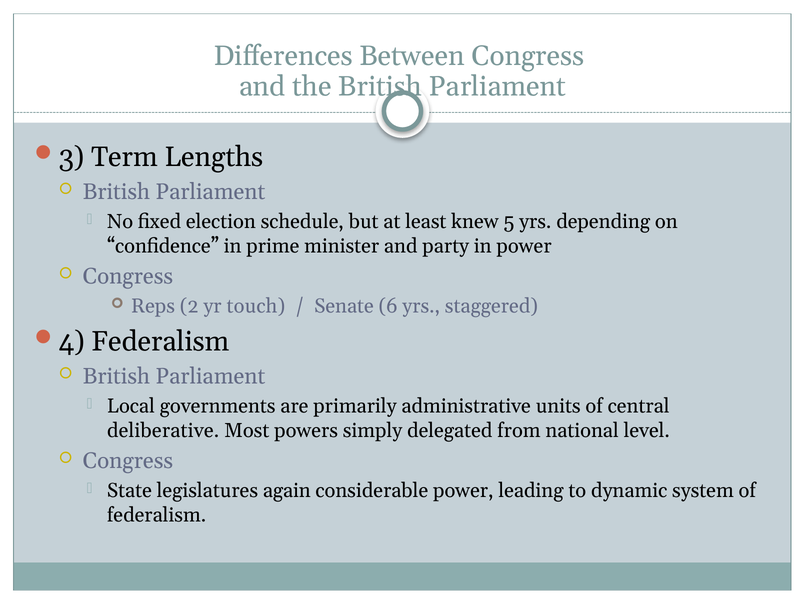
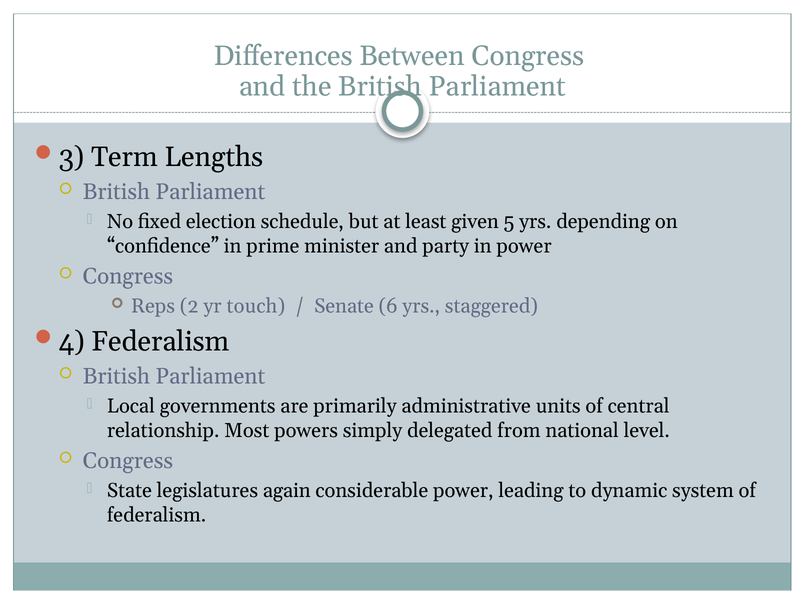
knew: knew -> given (475, 222)
deliberative: deliberative -> relationship (163, 430)
